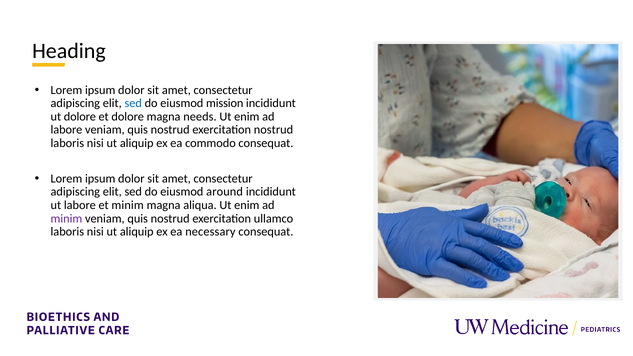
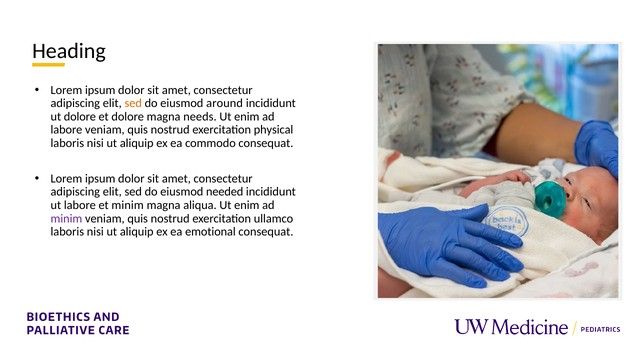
sed colour: blue -> orange (133, 103)
mission: mission -> around (225, 103)
exercitation nostrud: nostrud -> physical (274, 130)
around: around -> needed (225, 192)
necessary: necessary -> emotional (210, 232)
